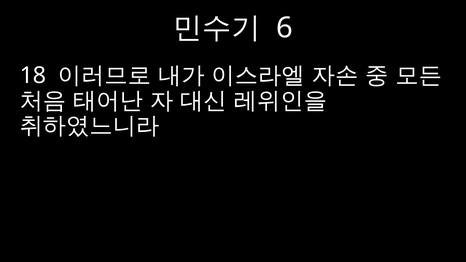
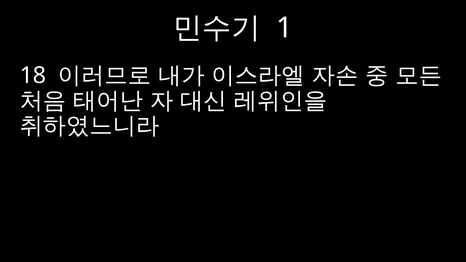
6: 6 -> 1 (285, 28)
